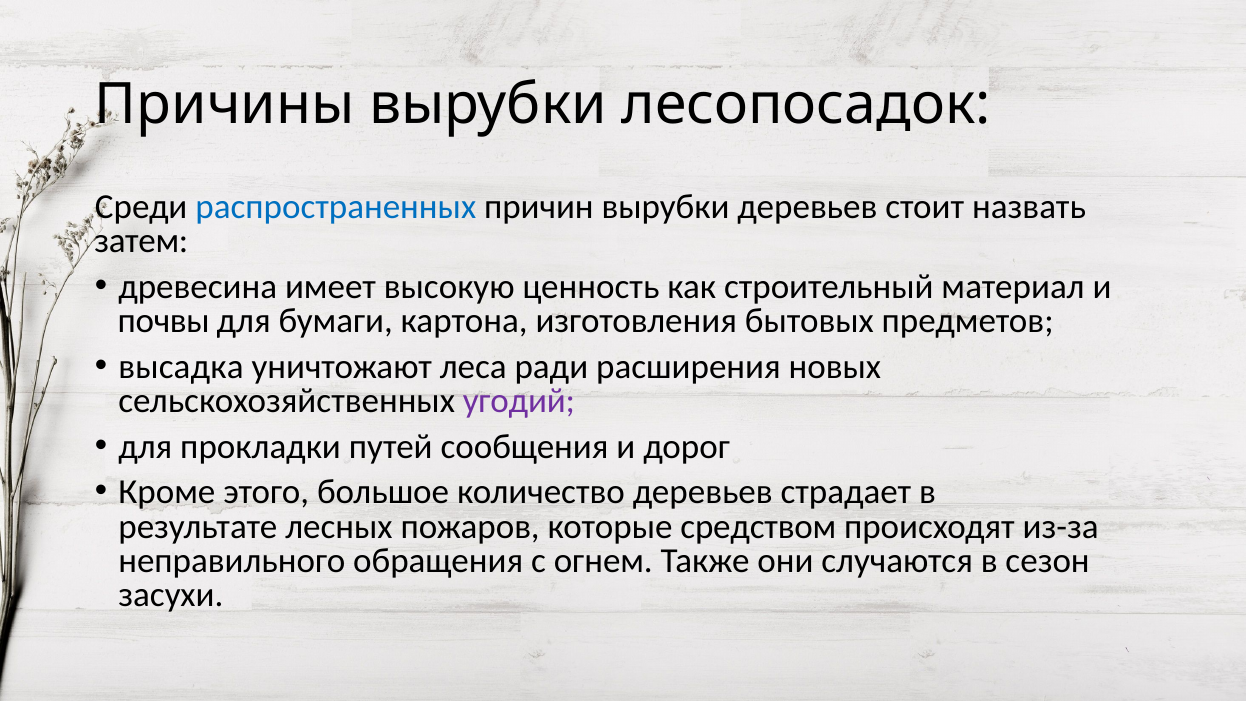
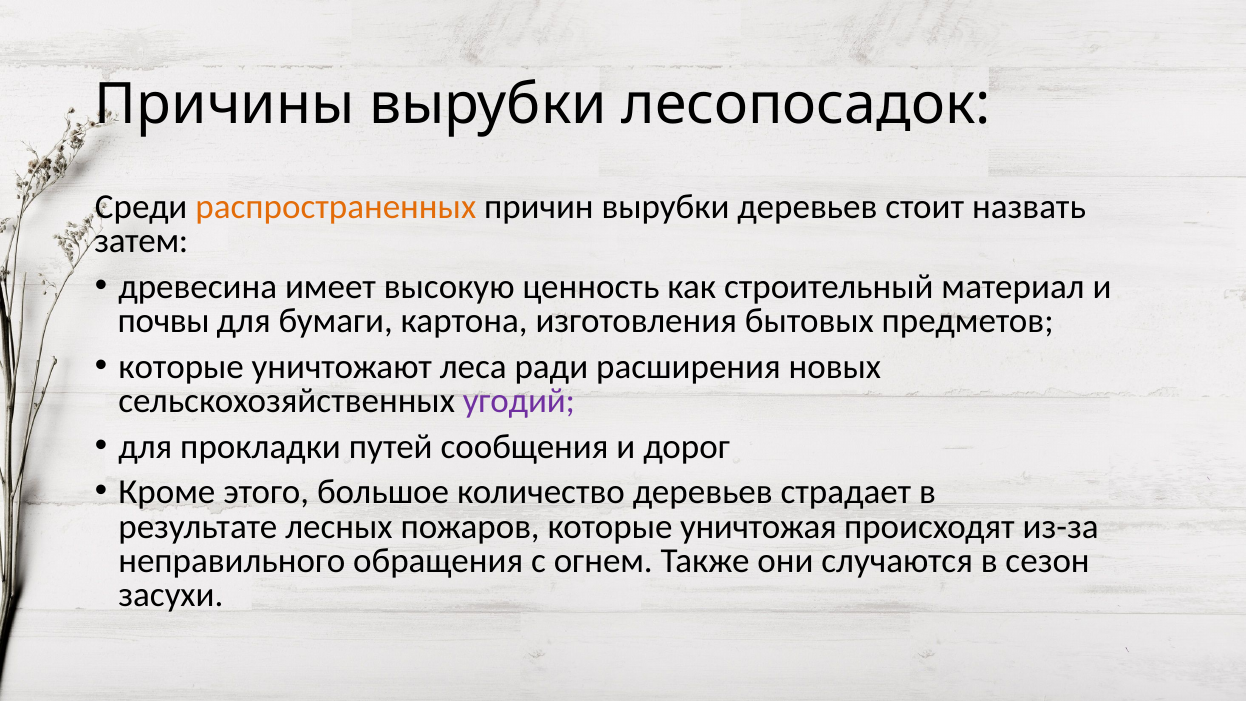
распространенных colour: blue -> orange (336, 207)
высадка: высадка -> которые (181, 367)
средством: средством -> уничтожая (758, 526)
